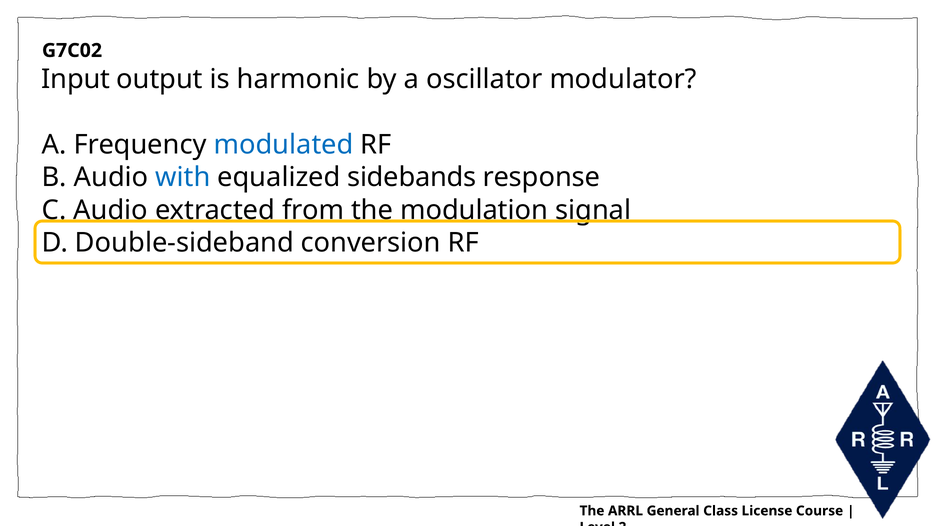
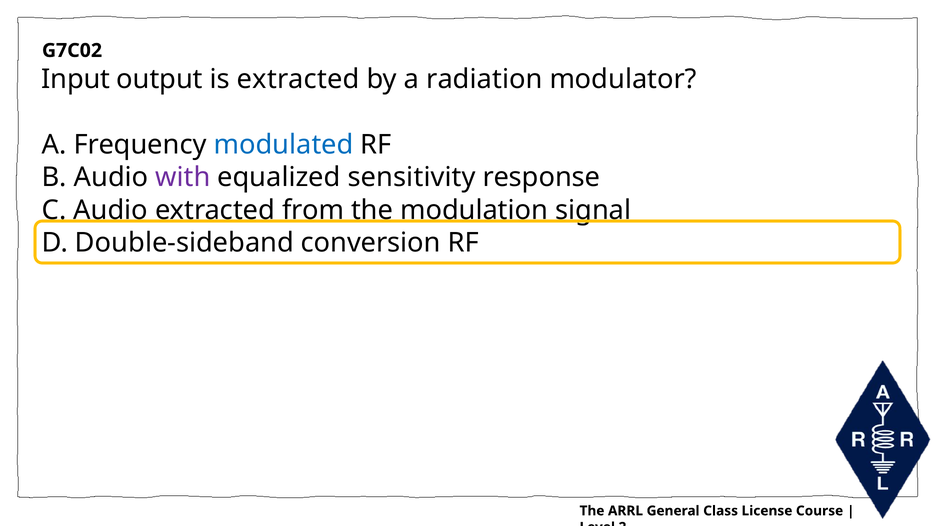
is harmonic: harmonic -> extracted (298, 79)
oscillator: oscillator -> radiation (484, 79)
with colour: blue -> purple (183, 177)
sidebands: sidebands -> sensitivity (412, 177)
